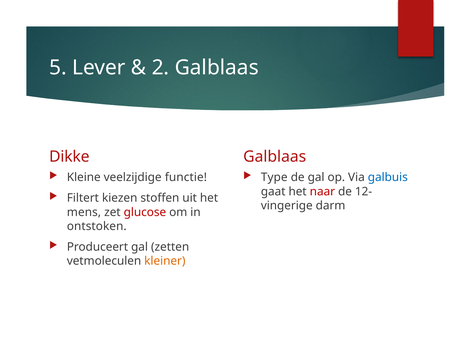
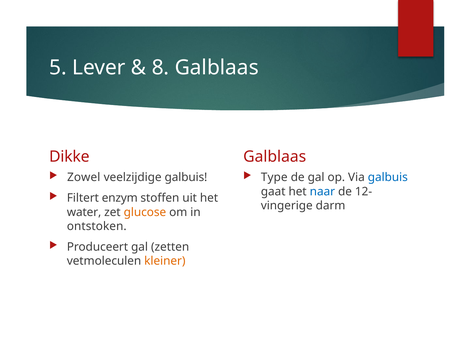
2: 2 -> 8 (160, 67)
Kleine: Kleine -> Zowel (84, 177)
veelzijdige functie: functie -> galbuis (186, 177)
naar colour: red -> blue (322, 191)
kiezen: kiezen -> enzym (120, 198)
mens: mens -> water (84, 212)
glucose colour: red -> orange (145, 212)
